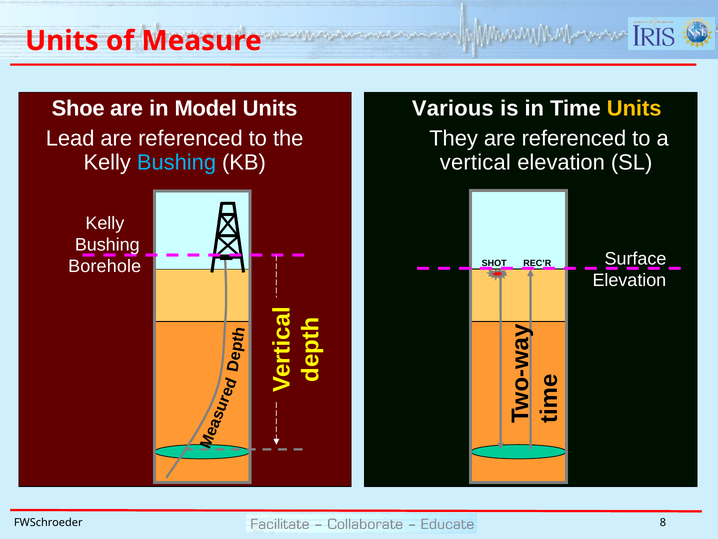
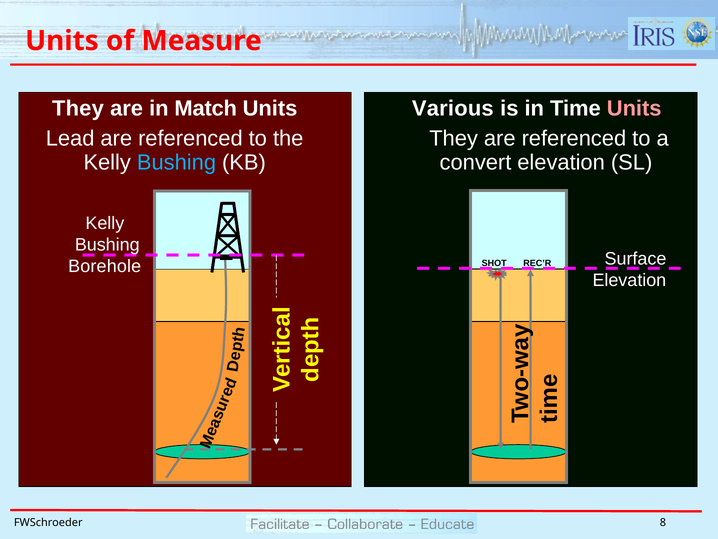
Shoe: Shoe -> They (78, 108)
Model: Model -> Match (206, 108)
Units colour: yellow -> pink (634, 108)
vertical: vertical -> convert (475, 162)
